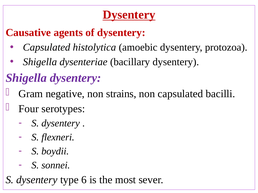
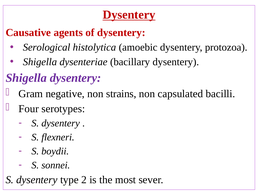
Capsulated: Capsulated -> Serological (47, 47)
6: 6 -> 2 (84, 180)
